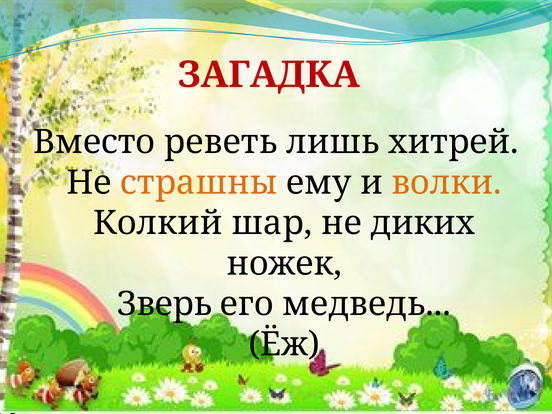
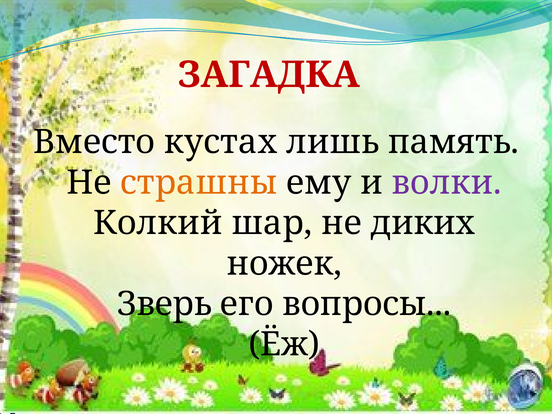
реветь: реветь -> кустах (221, 142)
хитрей: хитрей -> память (453, 142)
волки colour: orange -> purple (447, 183)
медведь: медведь -> вопросы (367, 304)
